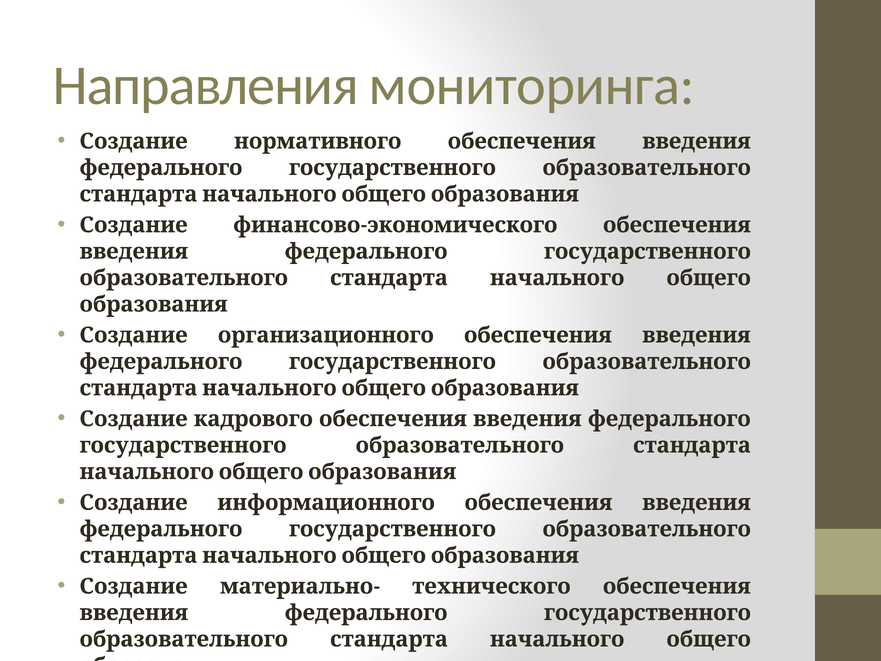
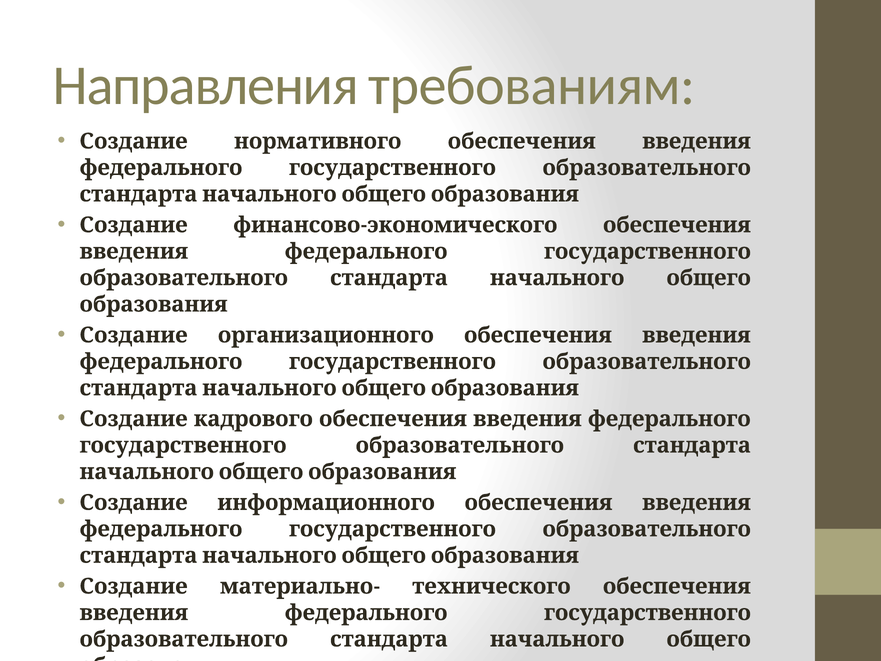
мониторинга: мониторинга -> требованиям (532, 85)
